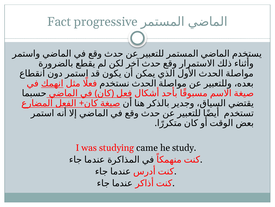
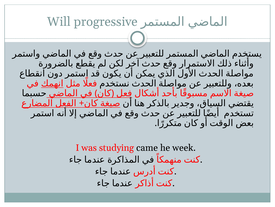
Fact: Fact -> Will (59, 22)
study: study -> week (184, 147)
